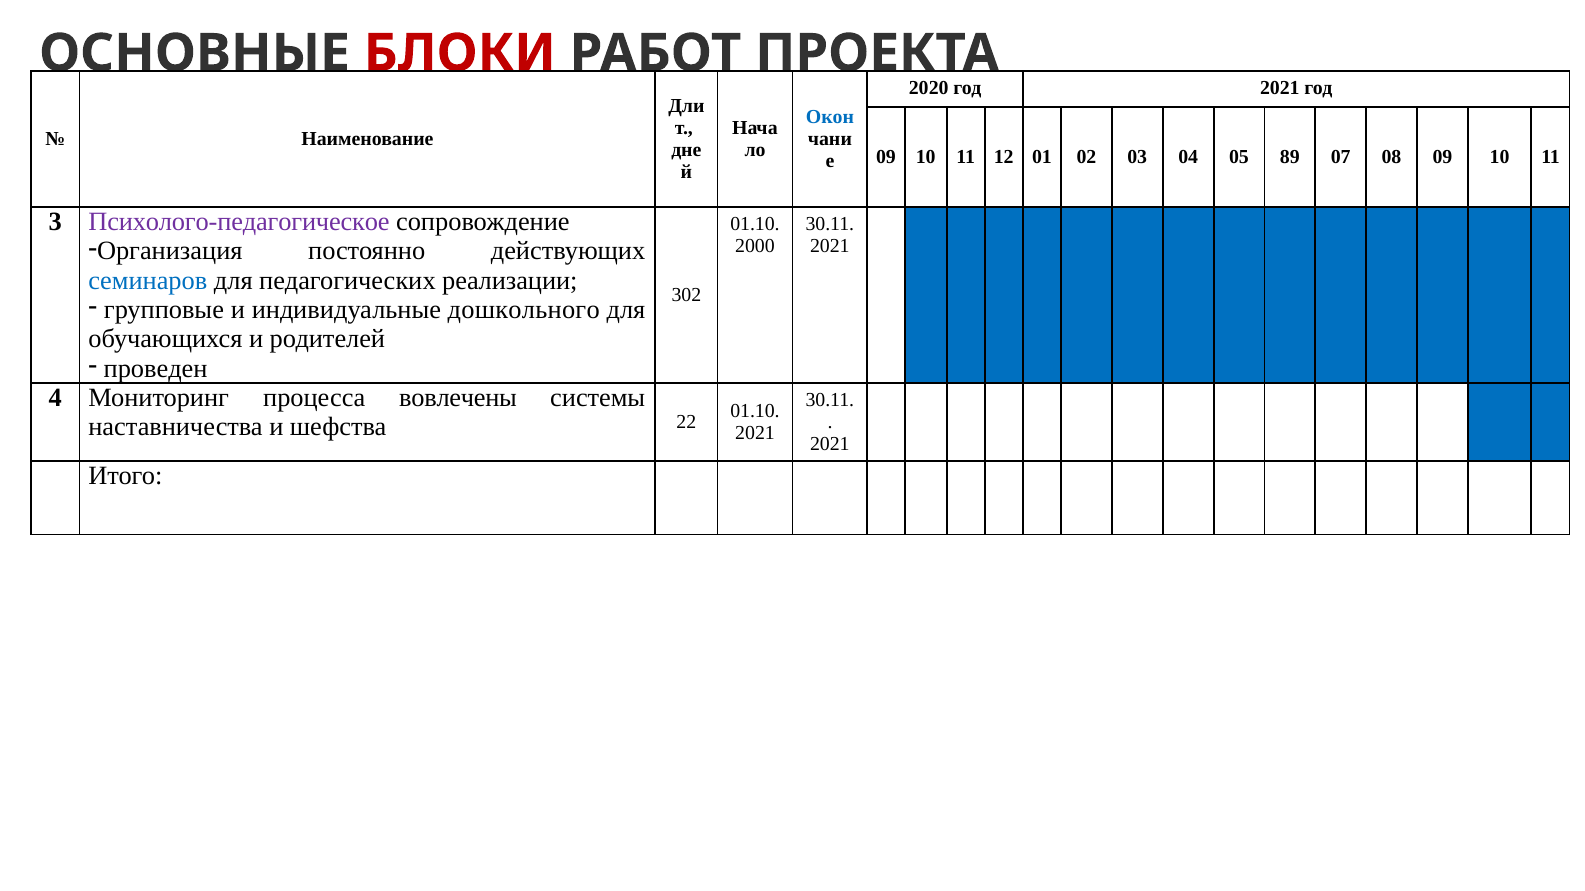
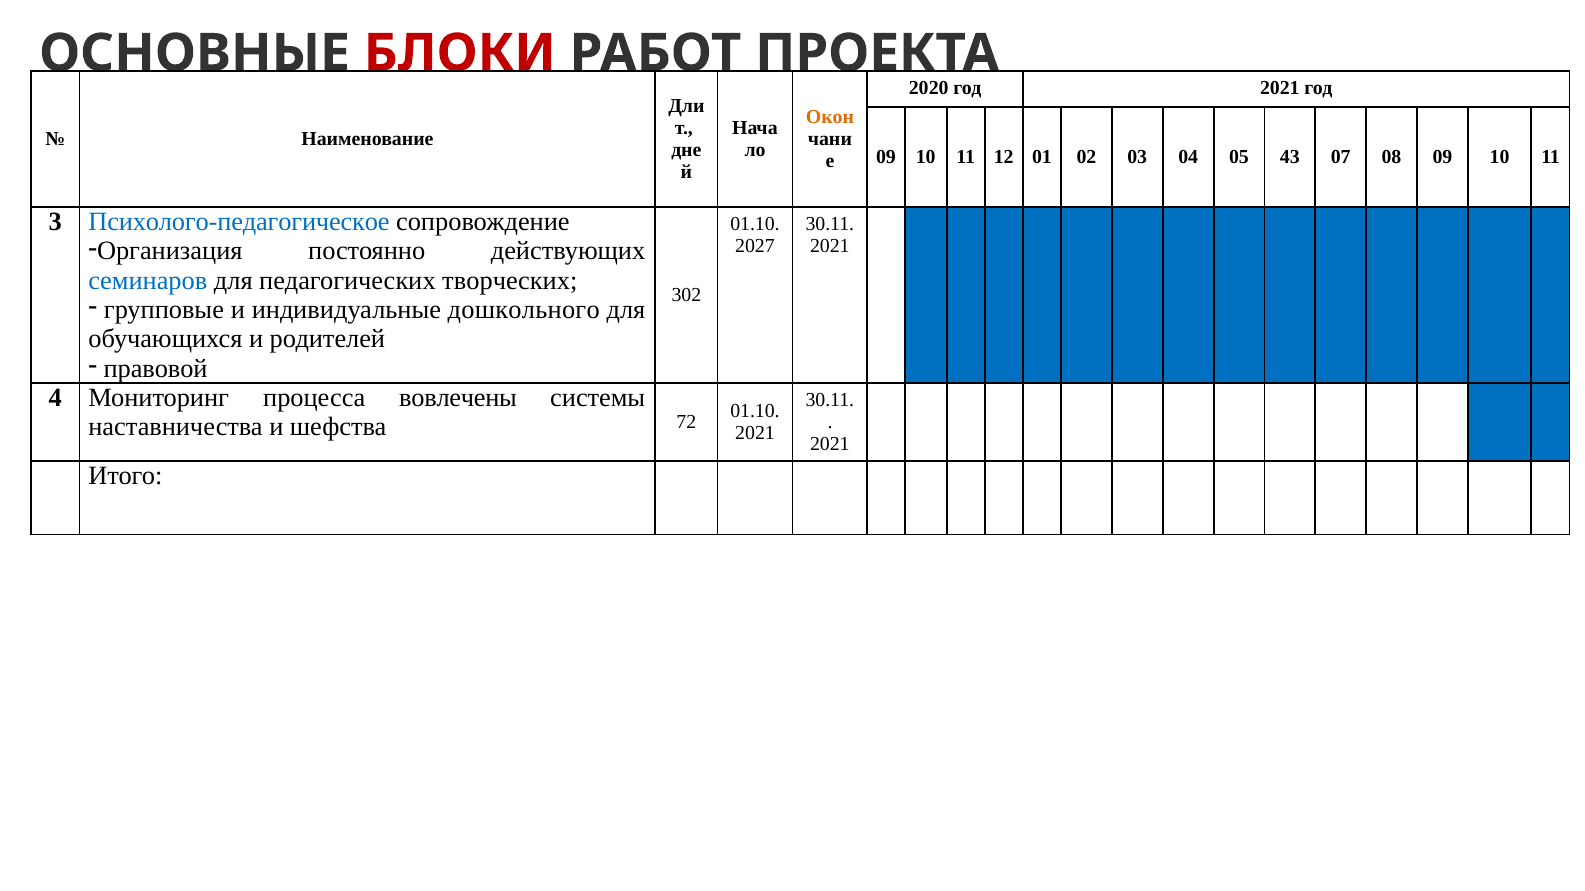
Окон colour: blue -> orange (830, 117)
89: 89 -> 43 (1290, 157)
Психолого-педагогическое colour: purple -> blue (239, 222)
2000: 2000 -> 2027 (755, 246)
реализации: реализации -> творческих (510, 281)
проведен: проведен -> правовой (156, 369)
22: 22 -> 72 (686, 422)
